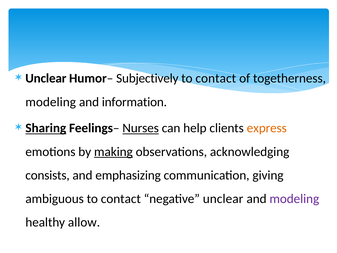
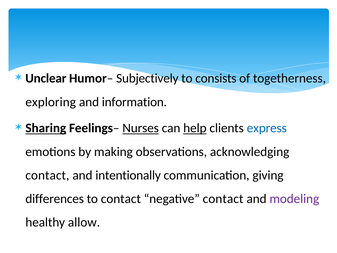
contact: contact -> consists (216, 78)
modeling: modeling -> exploring (51, 102)
help underline: none -> present (195, 128)
express colour: orange -> blue (267, 128)
making underline: present -> none (113, 152)
consists: consists -> contact (47, 175)
emphasizing: emphasizing -> intentionally (128, 175)
ambiguous: ambiguous -> differences (55, 199)
negative unclear: unclear -> contact (223, 199)
